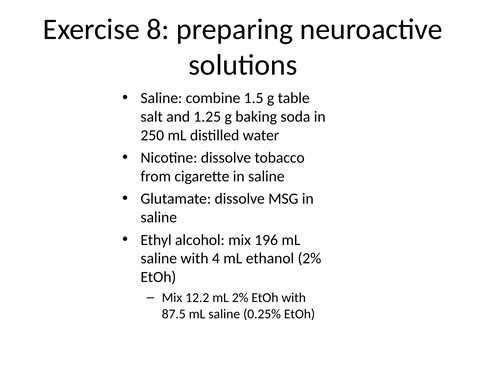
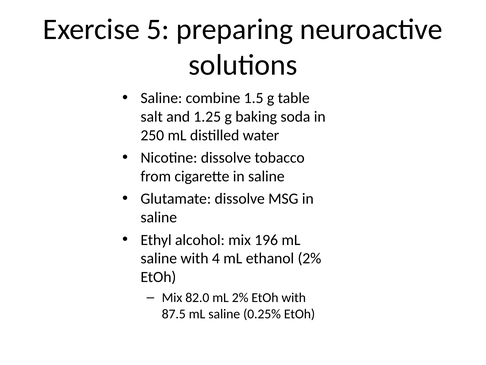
8: 8 -> 5 (158, 29)
12.2: 12.2 -> 82.0 (197, 297)
